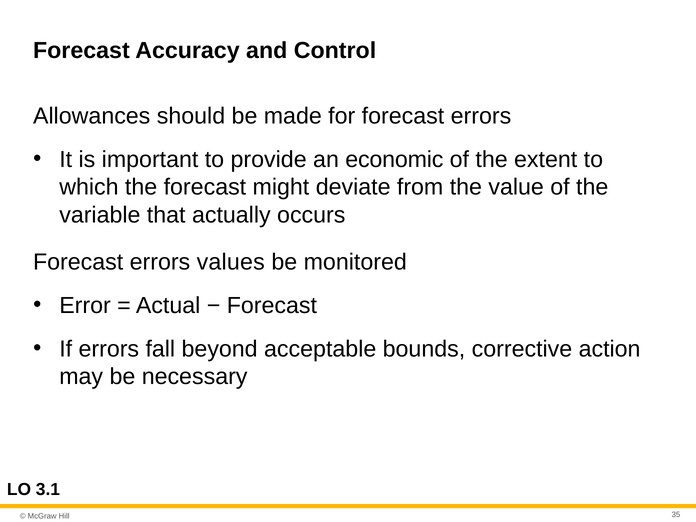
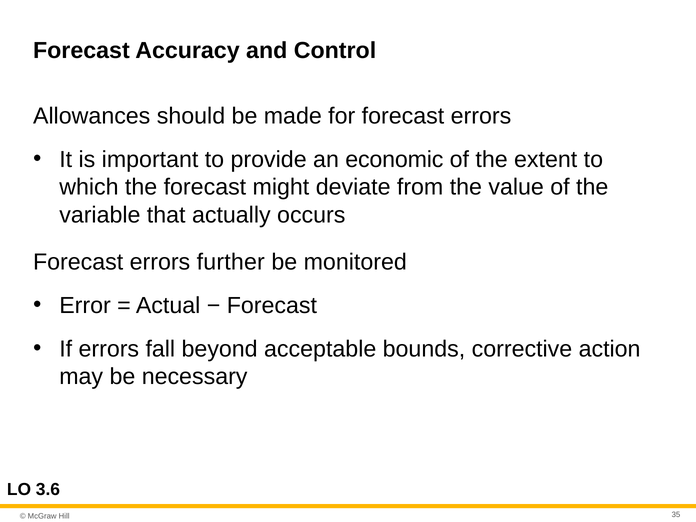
values: values -> further (231, 262)
3.1: 3.1 -> 3.6 (48, 489)
